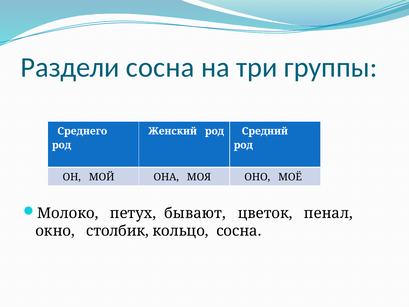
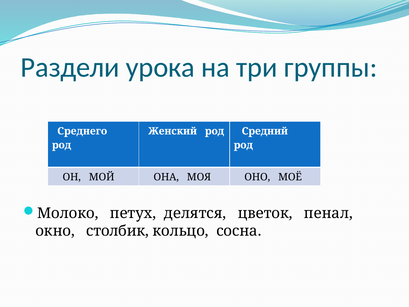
Раздели сосна: сосна -> урока (160, 68)
бывают: бывают -> делятся (195, 213)
